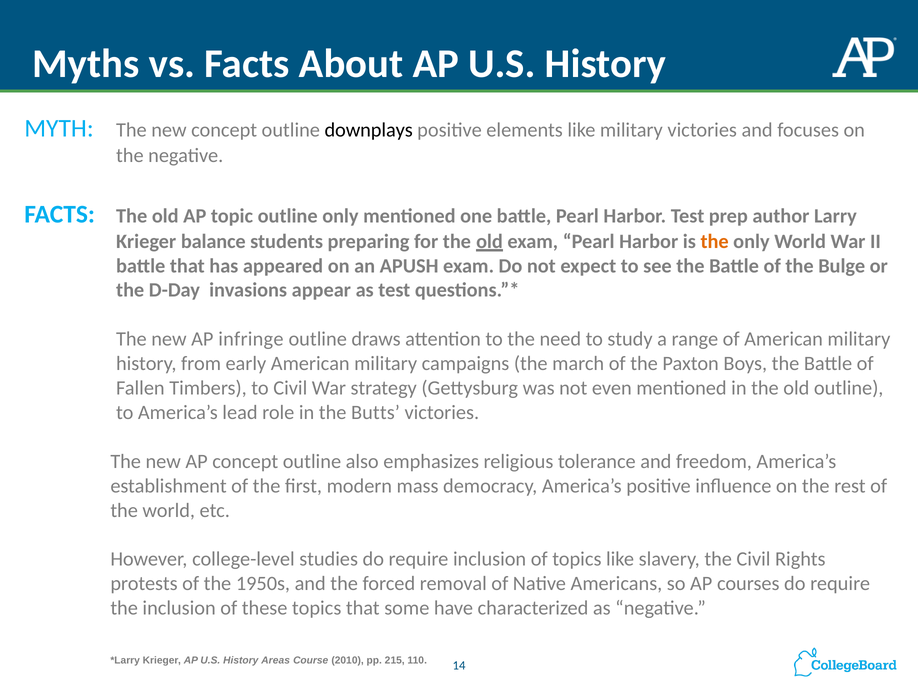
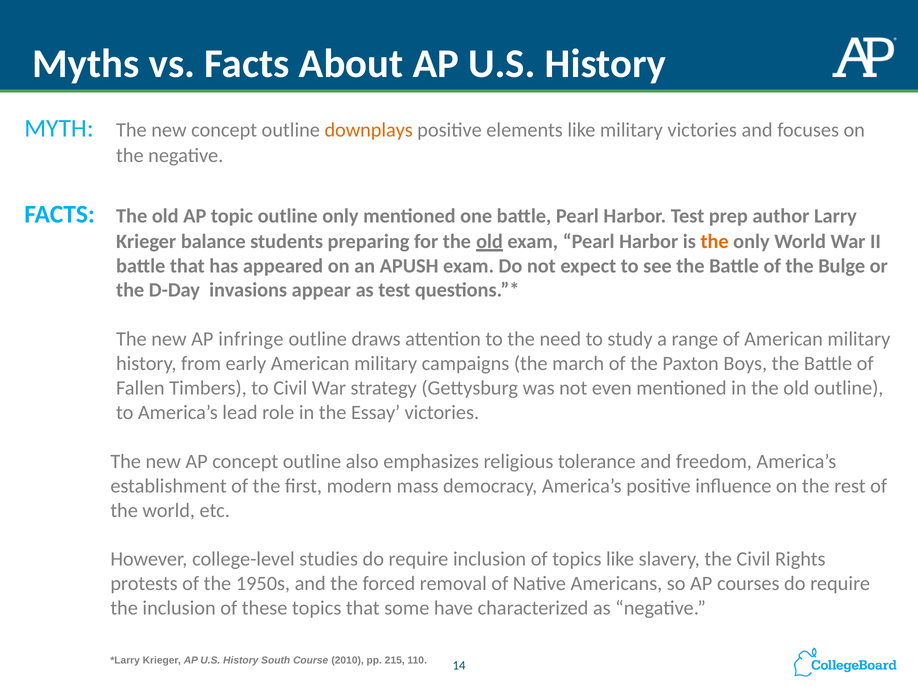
downplays colour: black -> orange (369, 130)
Butts: Butts -> Essay (376, 413)
Areas: Areas -> South (276, 661)
